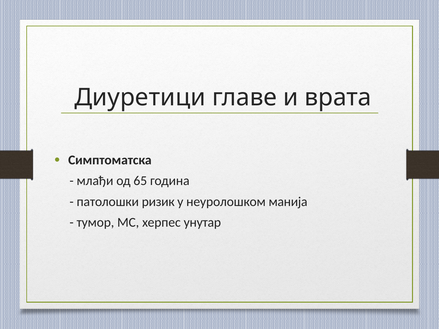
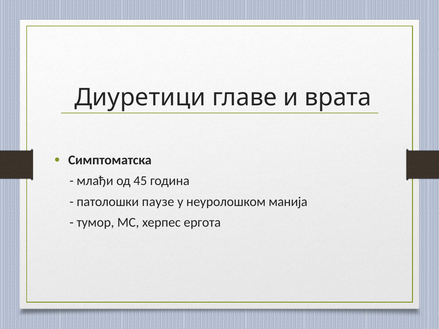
65: 65 -> 45 (140, 181)
ризик: ризик -> паузе (158, 202)
унутар: унутар -> ергота (202, 223)
